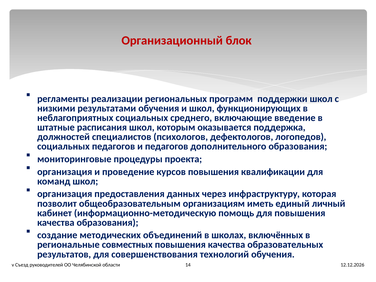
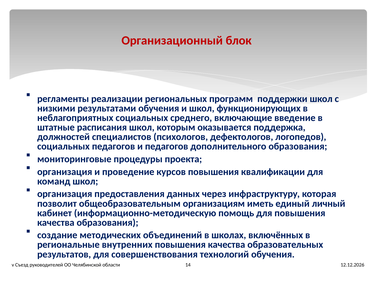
совместных: совместных -> внутренних (127, 245)
